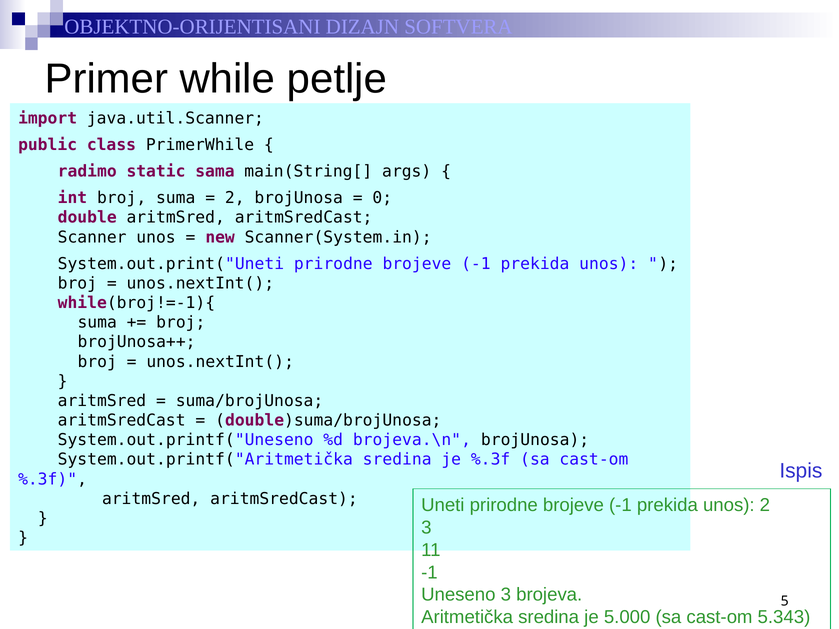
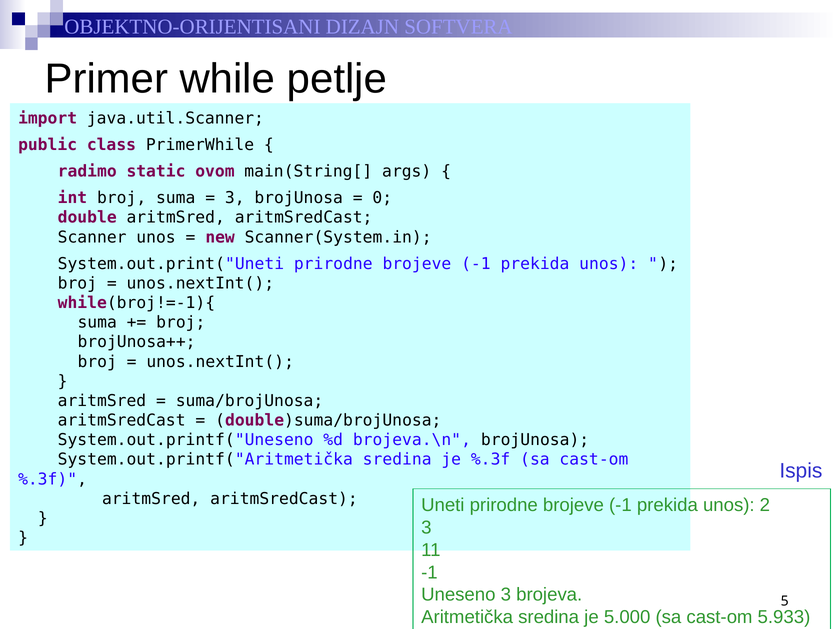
sama: sama -> ovom (215, 171)
2: 2 -> 3 (235, 198)
5.343: 5.343 -> 5.933 (784, 617)
